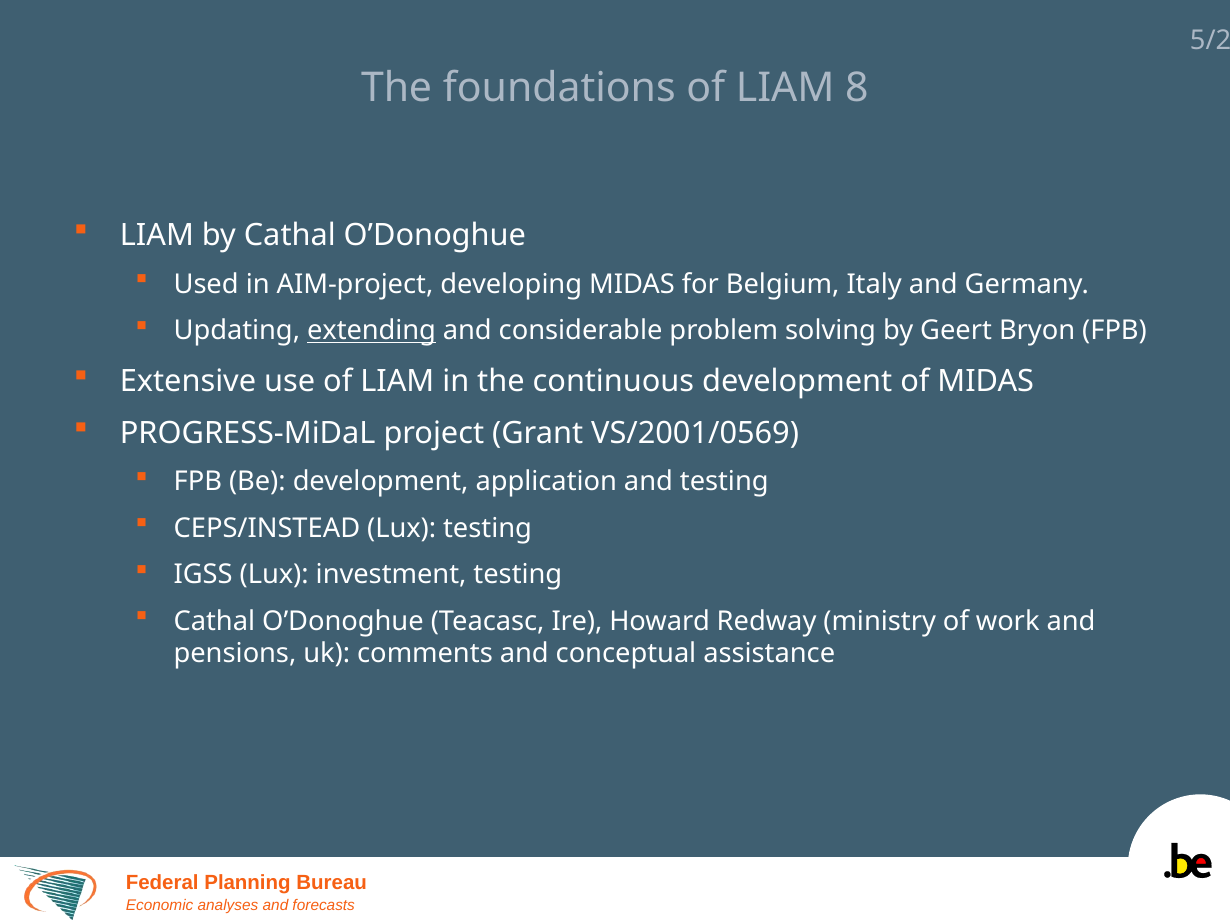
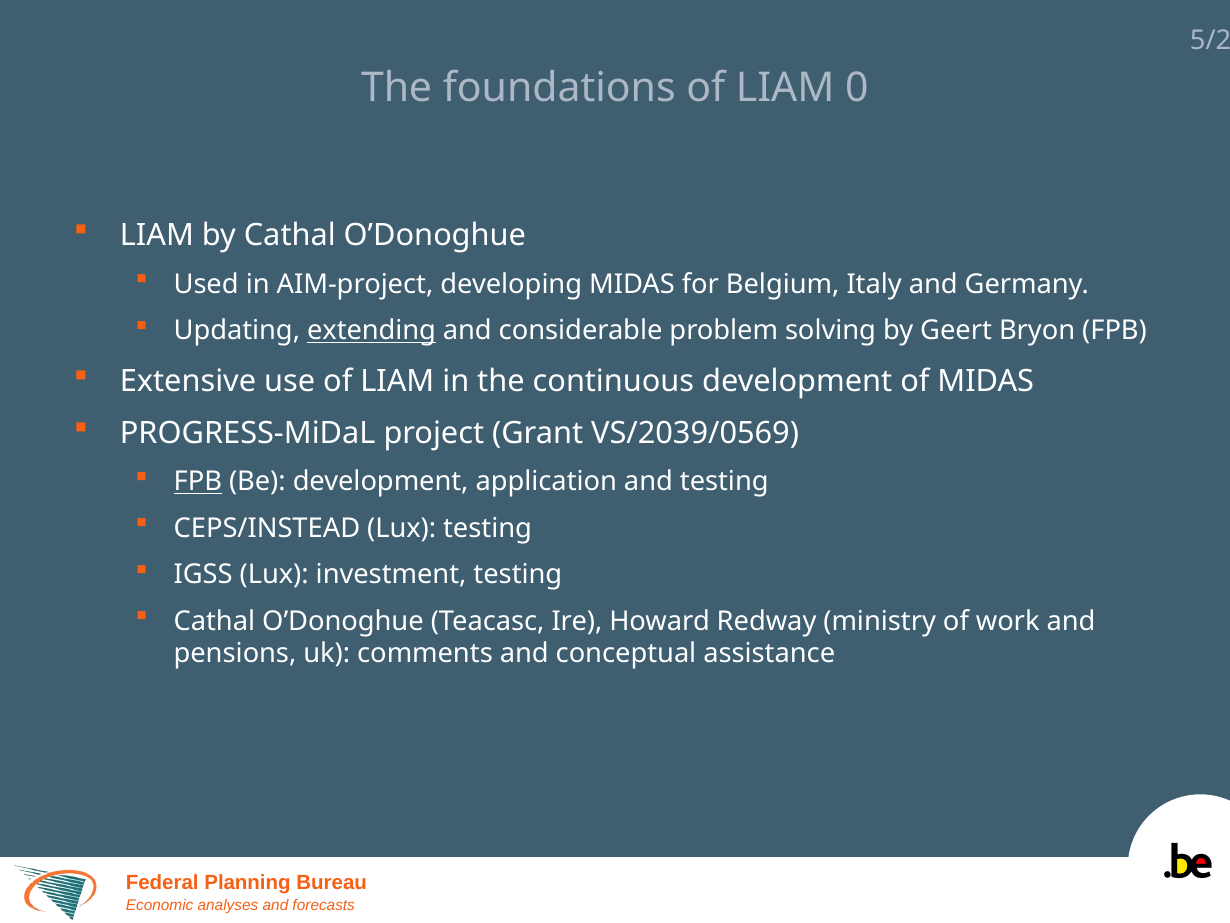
8: 8 -> 0 (857, 88)
VS/2001/0569: VS/2001/0569 -> VS/2039/0569 (695, 433)
FPB underline: none -> present (198, 481)
